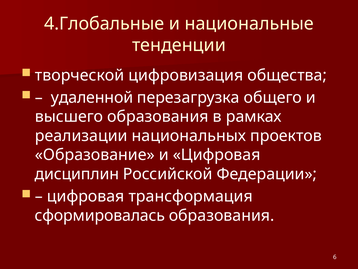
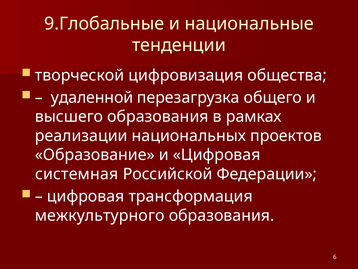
4.Глобальные: 4.Глобальные -> 9.Глобальные (104, 24)
дисциплин: дисциплин -> системная (77, 174)
сформировалась: сформировалась -> межкультурного (100, 215)
